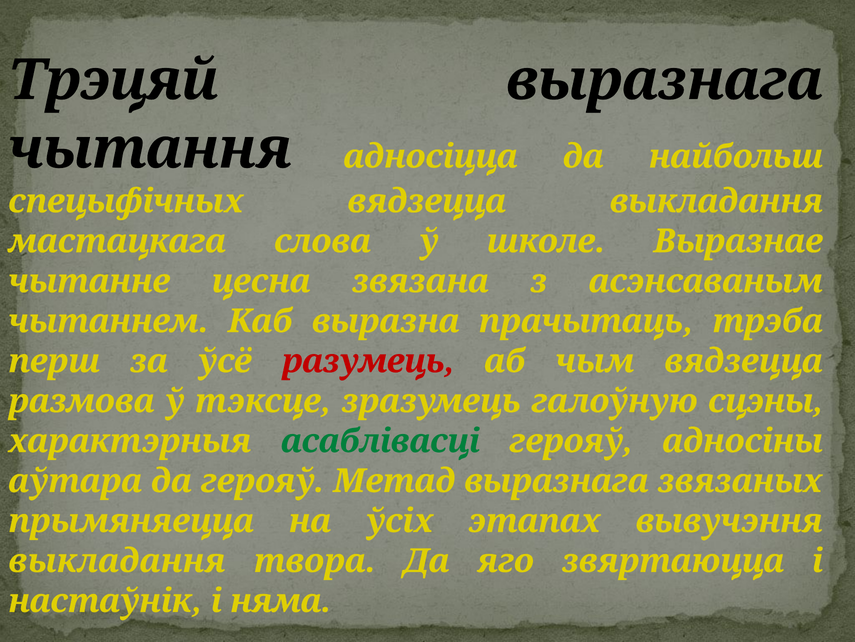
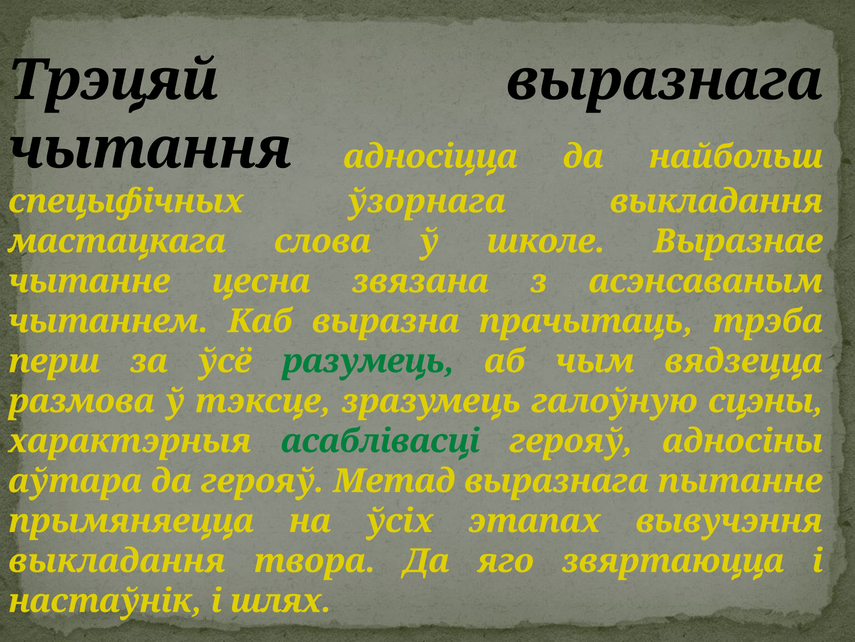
спецыфічных вядзецца: вядзецца -> ўзорнага (427, 201)
разумець colour: red -> green (368, 361)
звязаных: звязаных -> пытанне (740, 481)
няма: няма -> шлях (281, 600)
